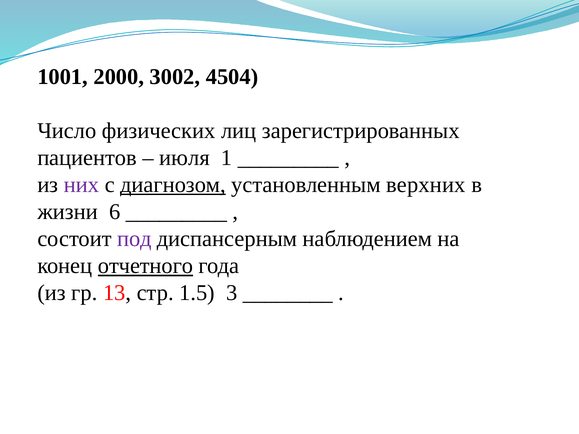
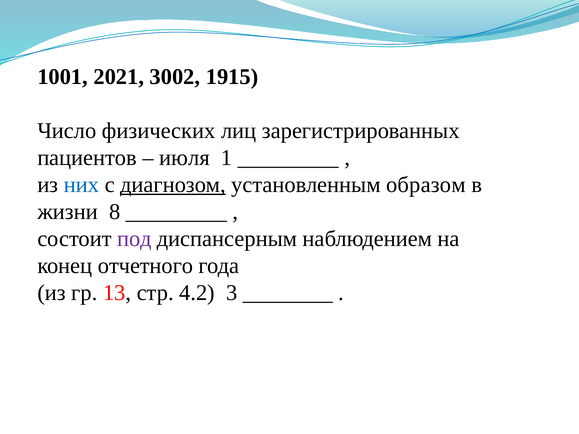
2000: 2000 -> 2021 (119, 77)
4504: 4504 -> 1915 (232, 77)
них colour: purple -> blue (81, 185)
верхних: верхних -> образом (426, 185)
6: 6 -> 8 (115, 212)
отчетного underline: present -> none (146, 266)
1.5: 1.5 -> 4.2 (197, 293)
